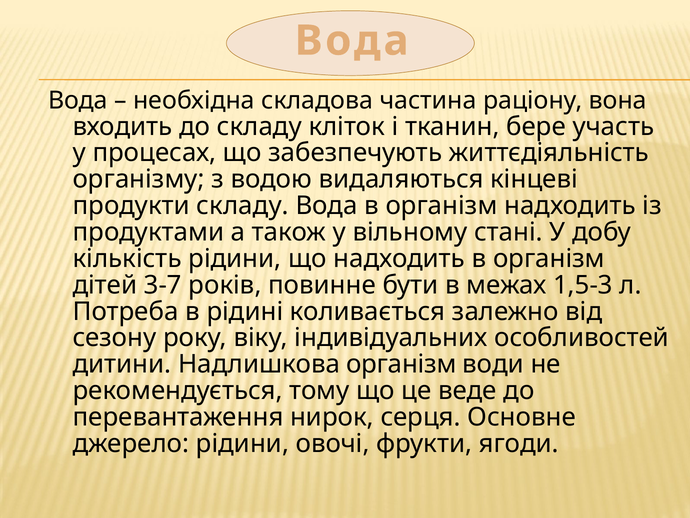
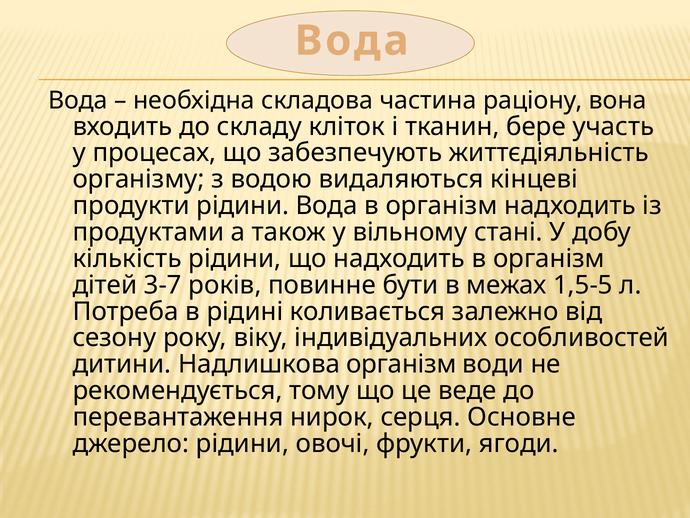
продукти складу: складу -> рідини (243, 206)
1,5-3: 1,5-3 -> 1,5-5 (583, 285)
